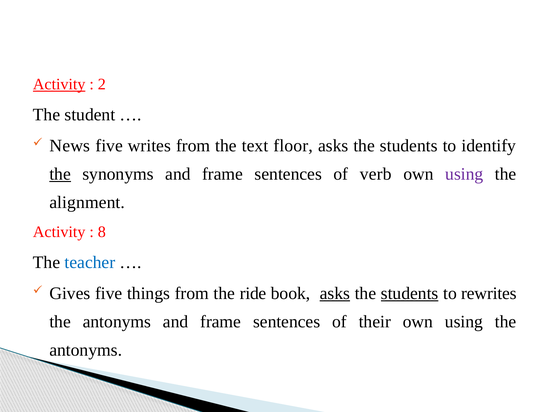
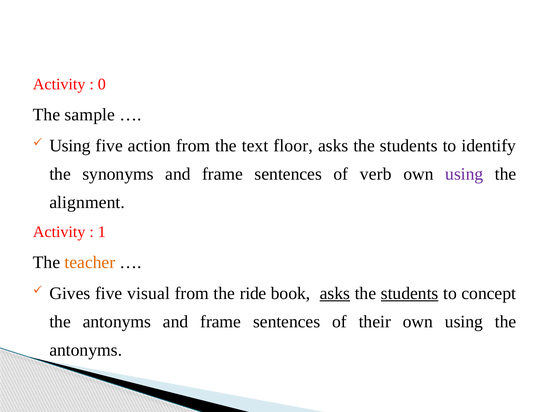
Activity underline: present -> none (59, 84)
2: 2 -> 0 (102, 84)
student: student -> sample (90, 115)
News: News -> Using (70, 146)
writes: writes -> action (149, 146)
the underline: present -> none (60, 174)
8: 8 -> 1 (102, 232)
teacher colour: blue -> orange (90, 263)
things: things -> visual (149, 294)
rewrites: rewrites -> concept (489, 294)
